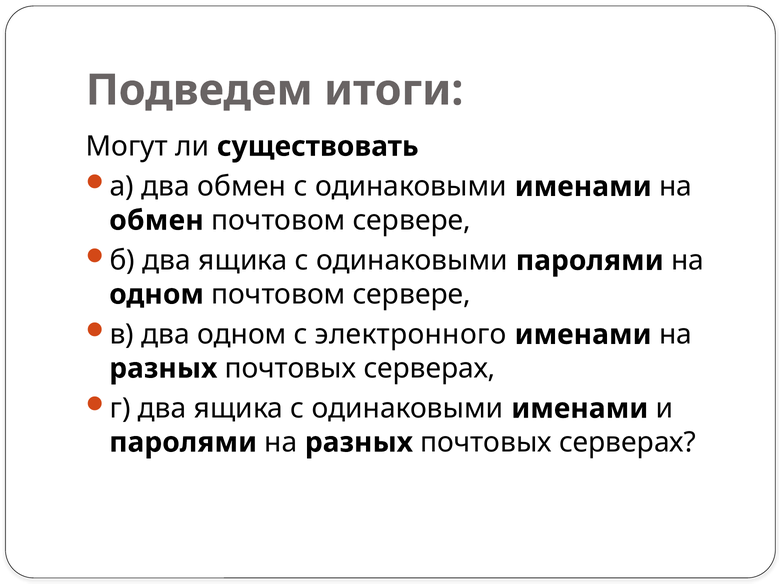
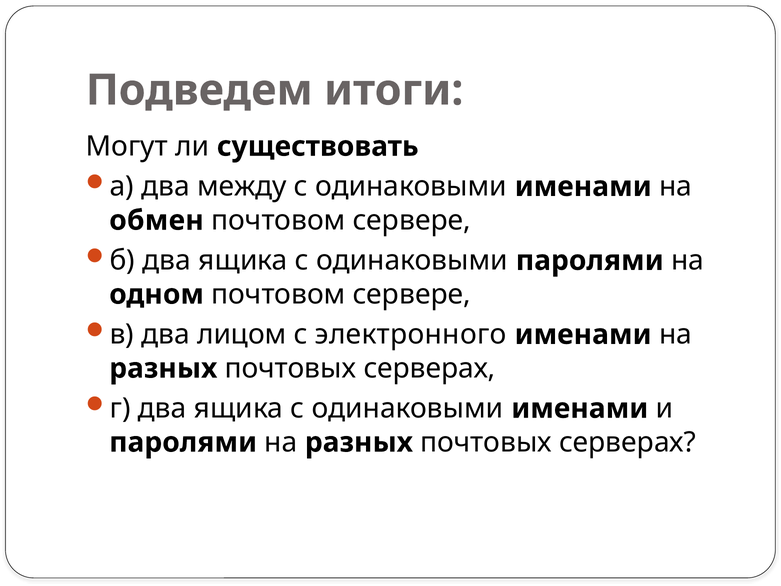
два обмен: обмен -> между (242, 187)
два одном: одном -> лицом (242, 334)
